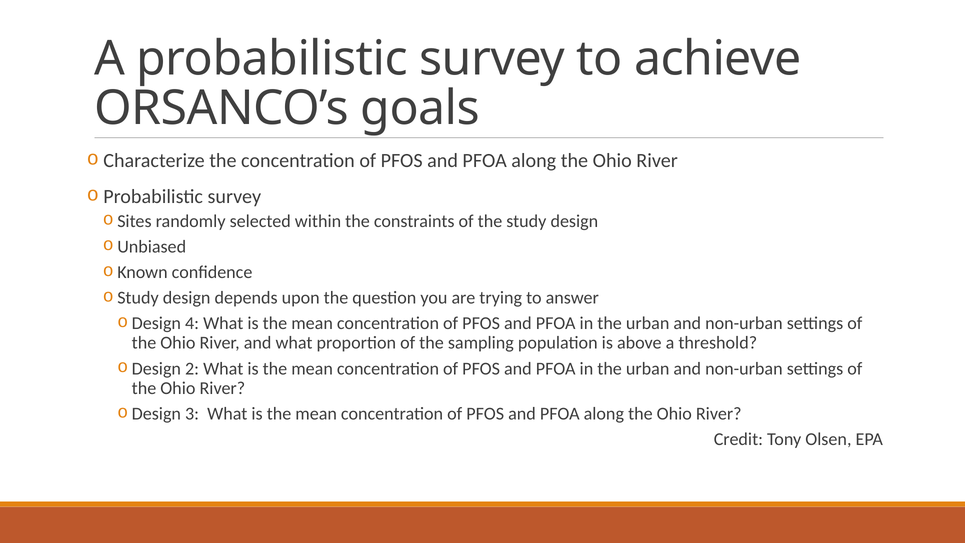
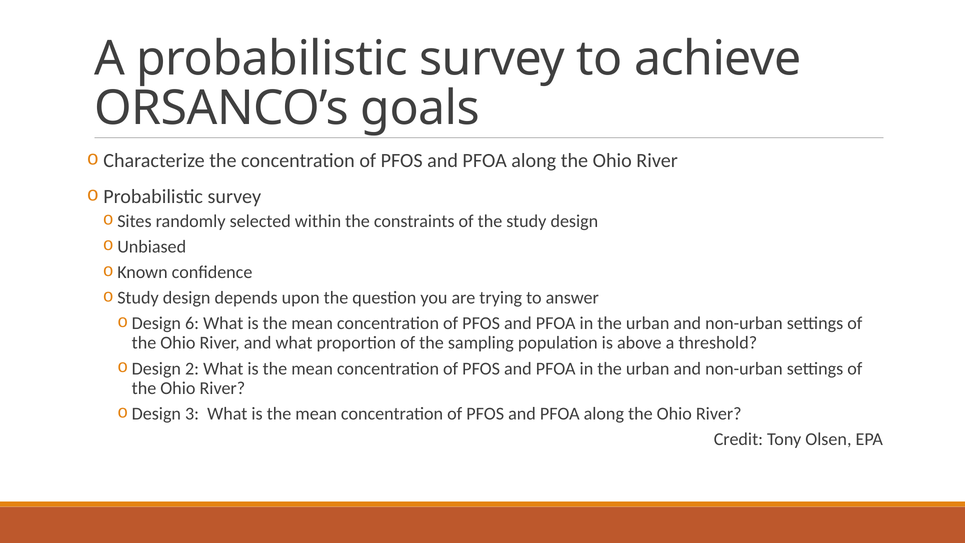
4: 4 -> 6 (192, 323)
